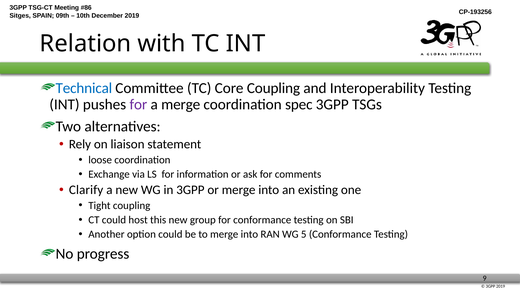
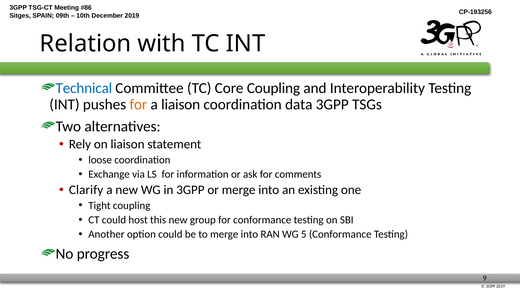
for colour: purple -> orange (138, 104)
a merge: merge -> liaison (181, 104)
spec: spec -> data (299, 104)
